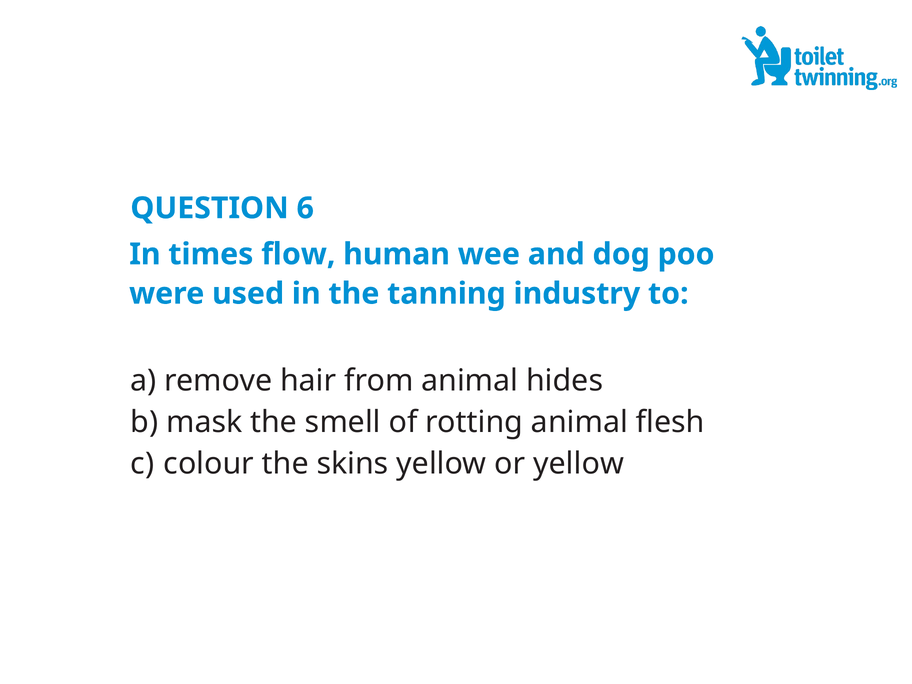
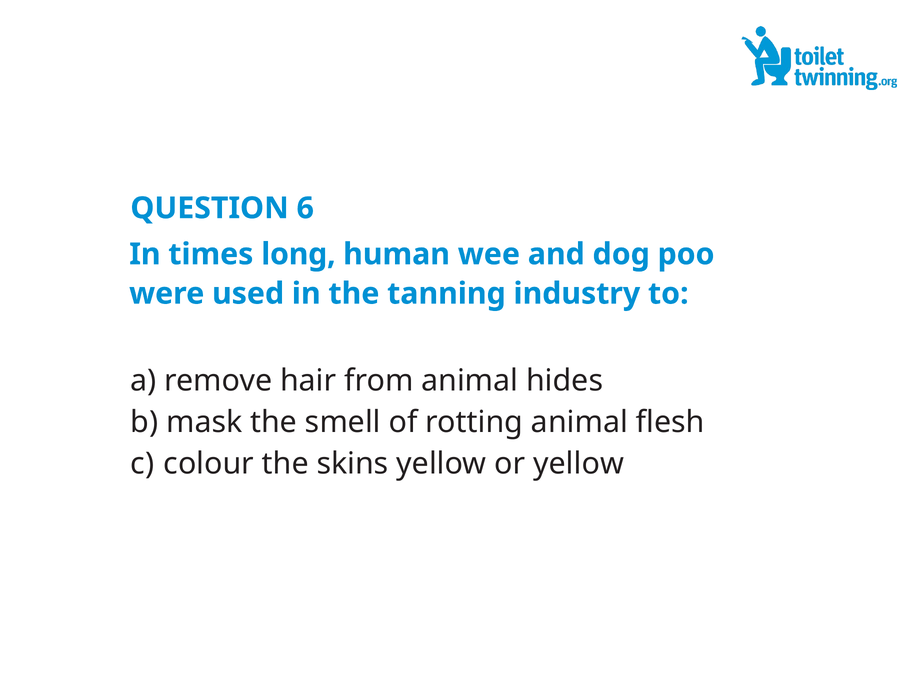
flow: flow -> long (298, 254)
